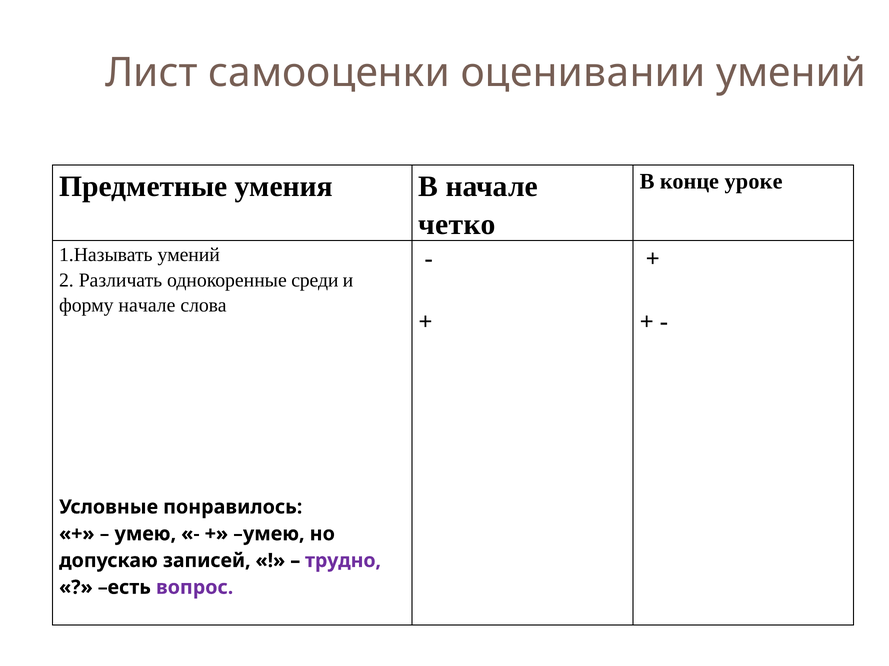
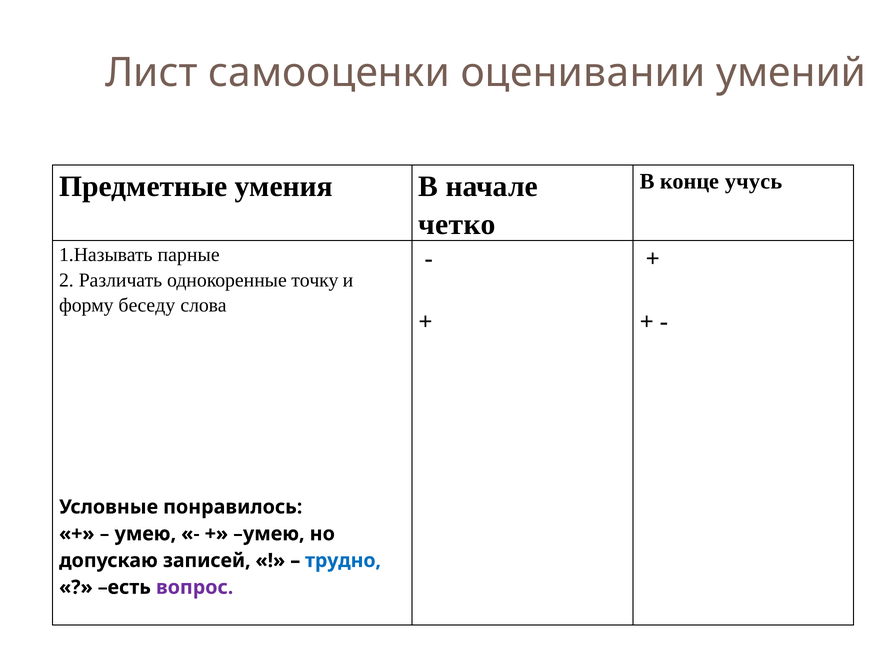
уроке: уроке -> учусь (754, 182)
1.Называть умений: умений -> парные (189, 255)
среди: среди -> точку (315, 280)
форму начале: начале -> беседу (147, 306)
трудно colour: purple -> blue (343, 561)
